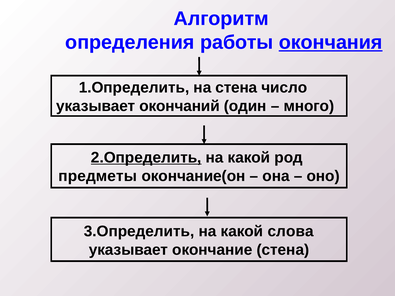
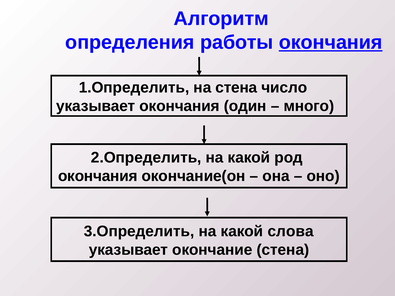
указывает окончаний: окончаний -> окончания (180, 106)
2.Определить underline: present -> none (146, 158)
предметы: предметы -> окончания (98, 176)
